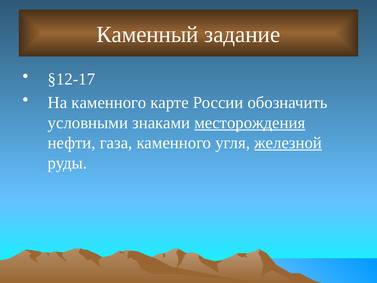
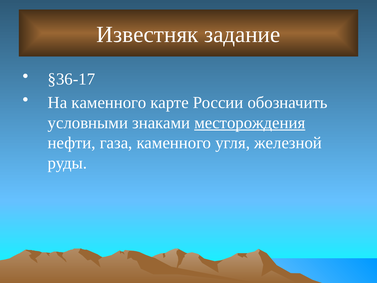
Каменный: Каменный -> Известняк (147, 35)
§12-17: §12-17 -> §36-17 (71, 79)
железной underline: present -> none (288, 143)
